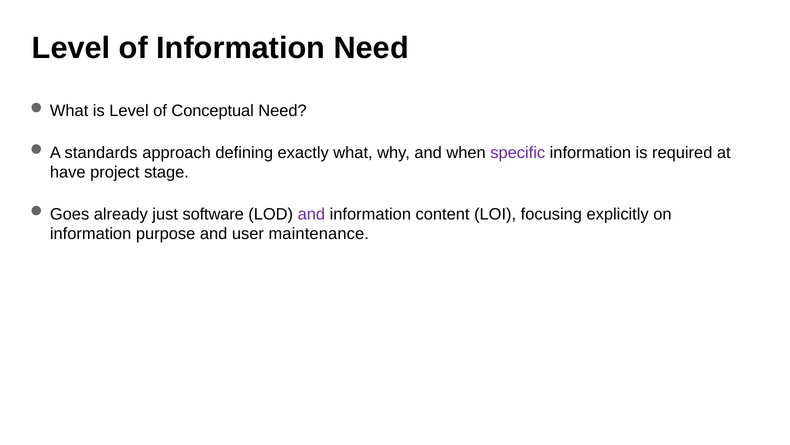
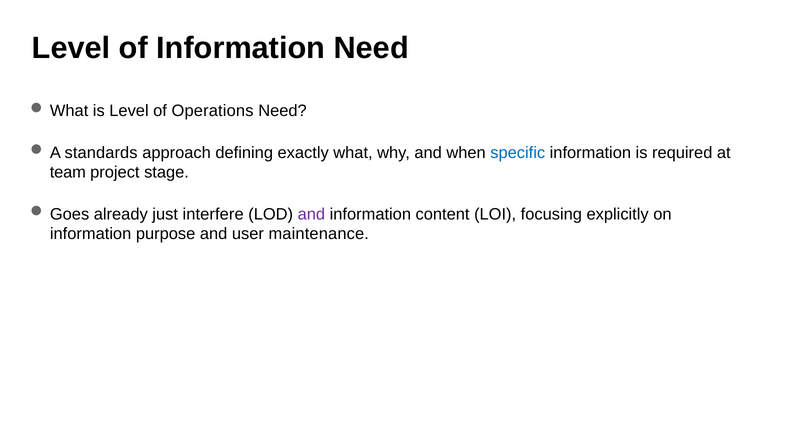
Conceptual: Conceptual -> Operations (213, 111)
specific colour: purple -> blue (518, 152)
have: have -> team (68, 172)
software: software -> interfere (213, 214)
